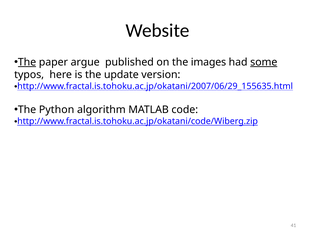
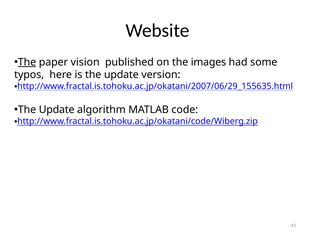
argue: argue -> vision (85, 62)
some underline: present -> none (264, 62)
Python: Python -> Update (57, 110)
